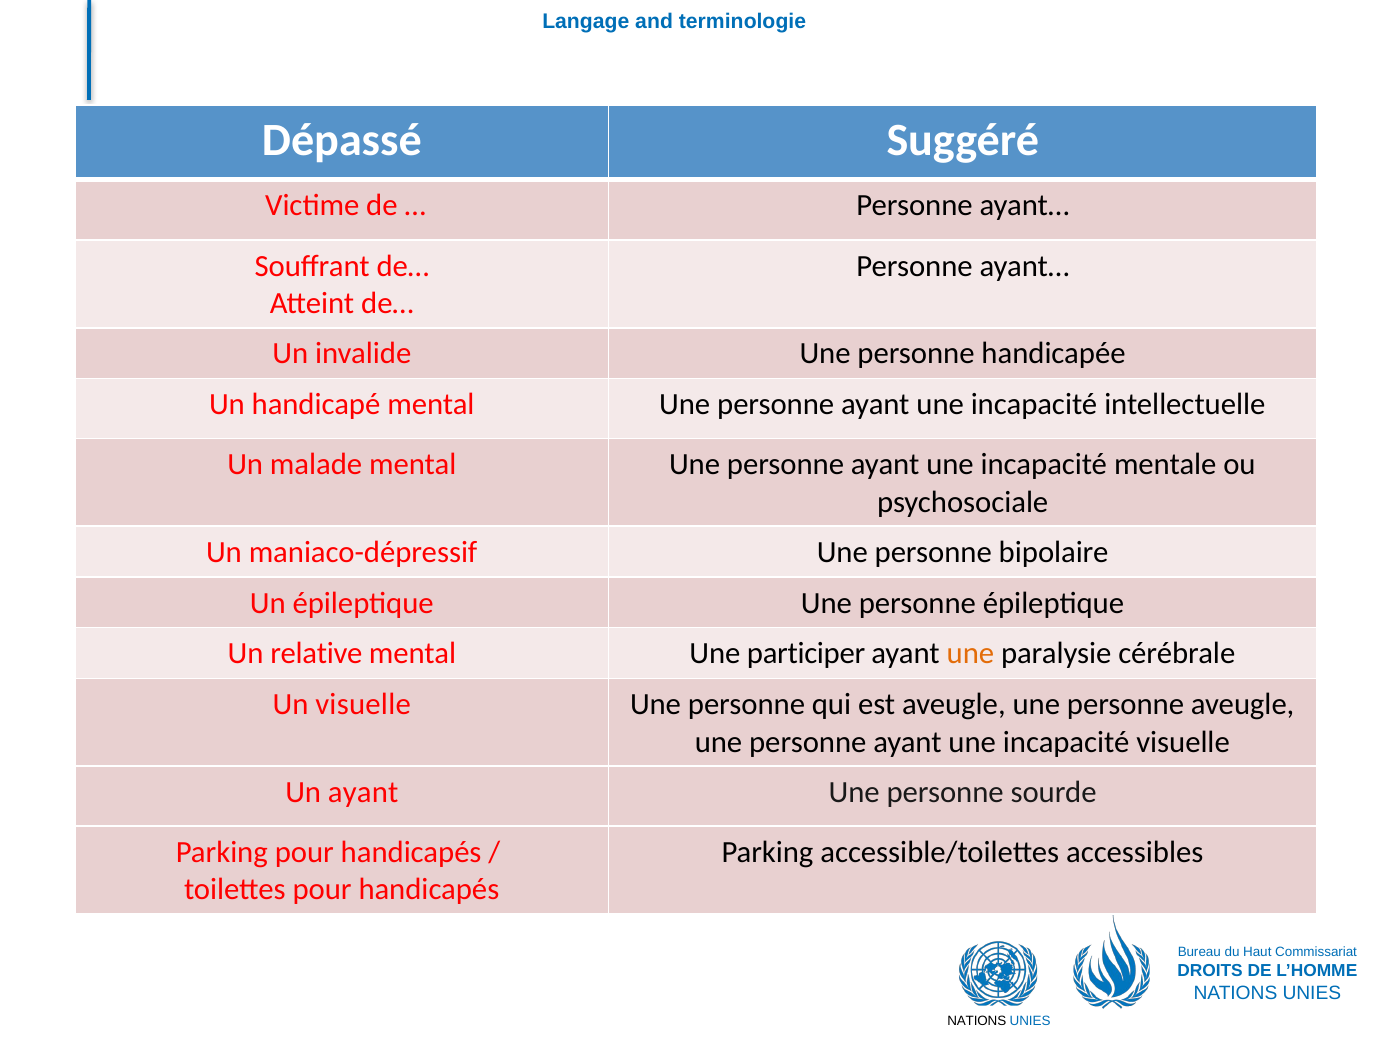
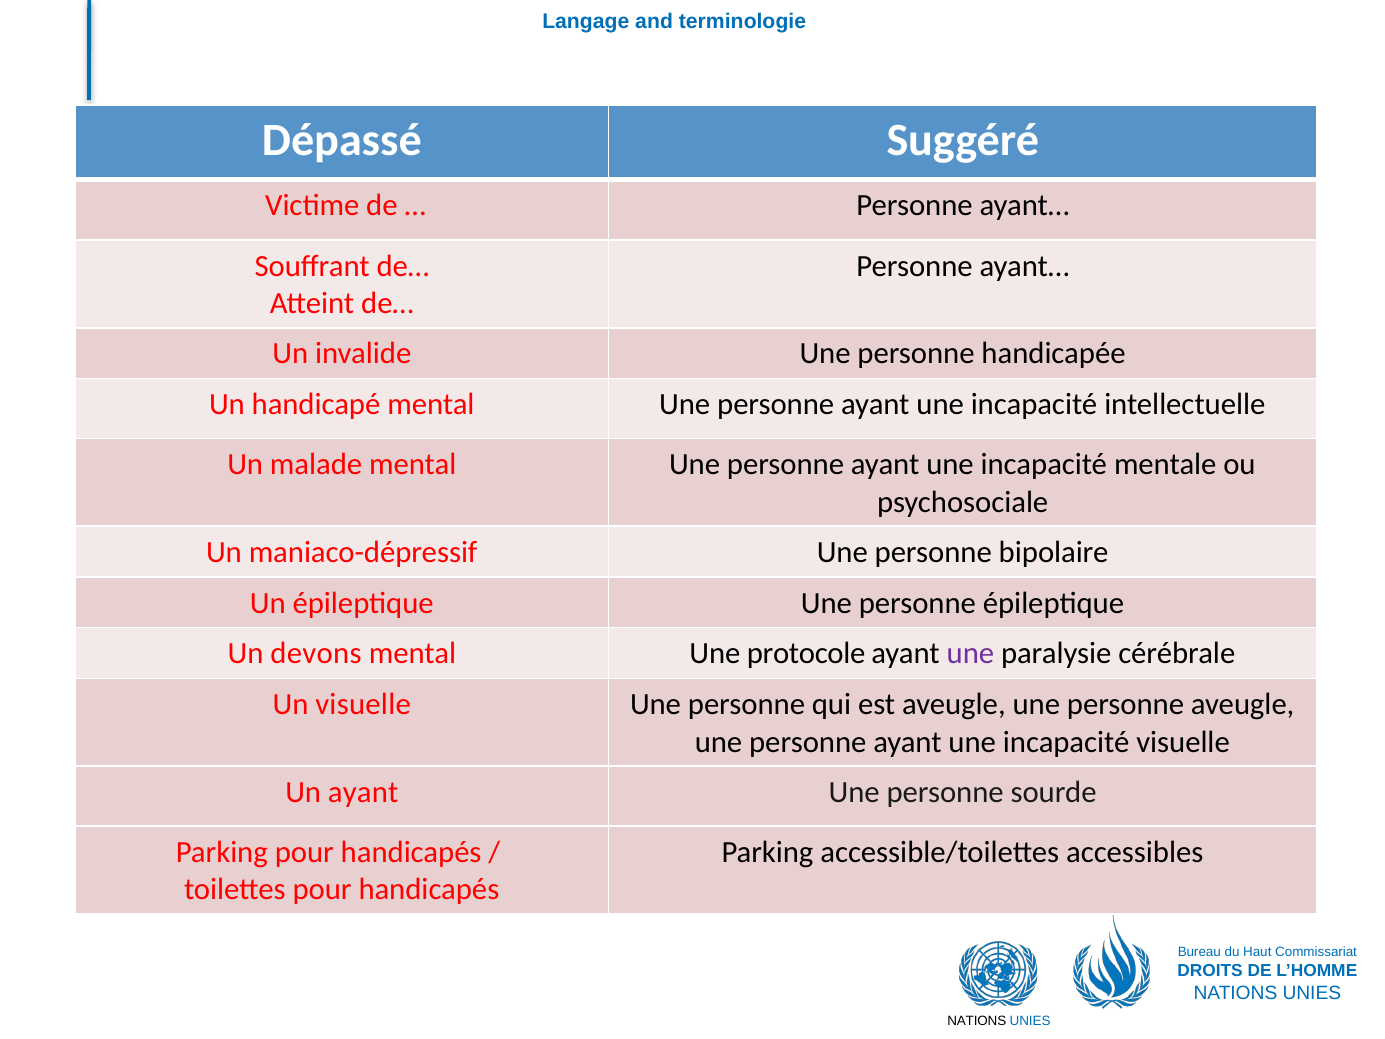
relative: relative -> devons (316, 654)
participer: participer -> protocole (806, 654)
une colour: orange -> purple (970, 654)
